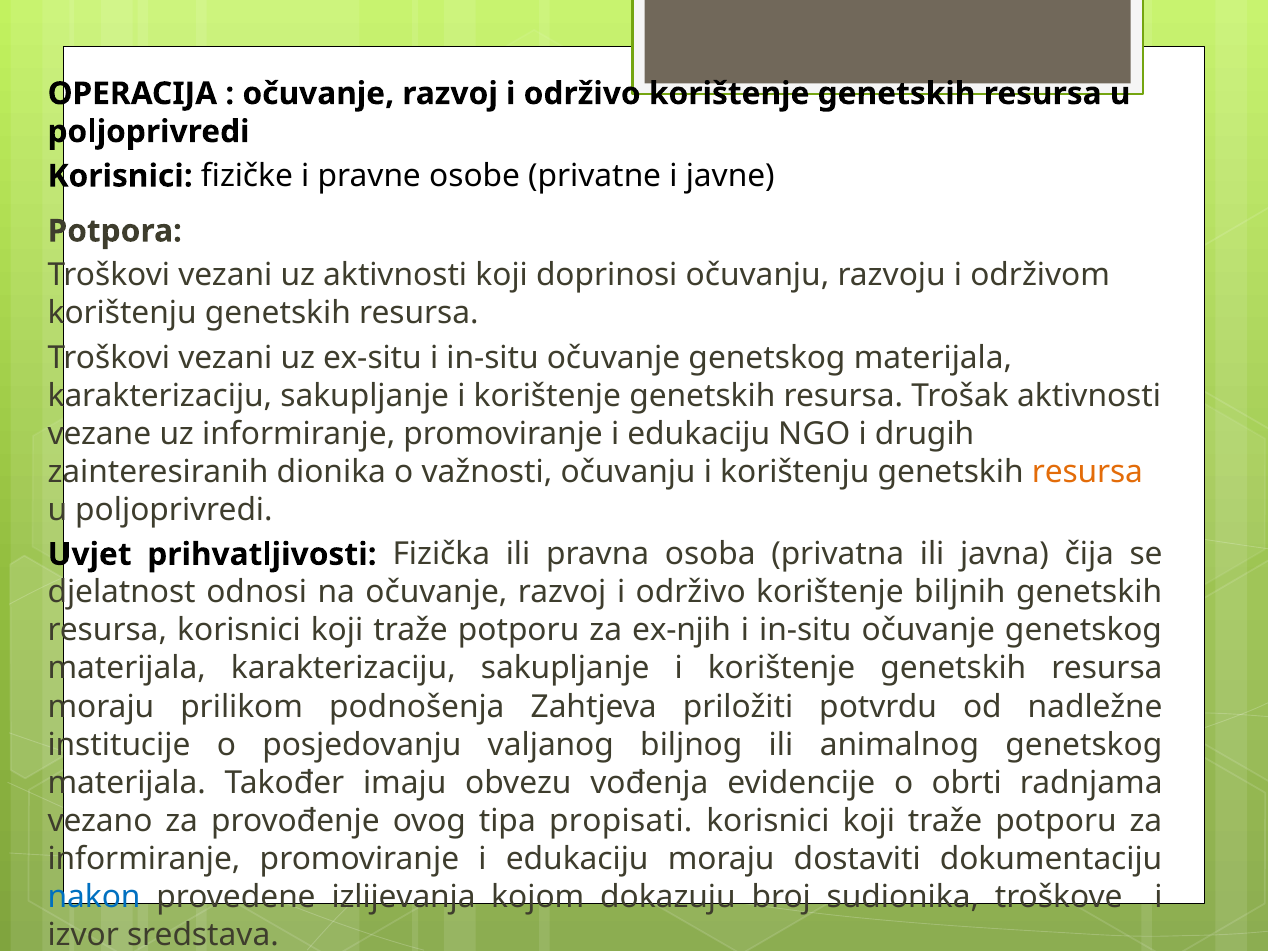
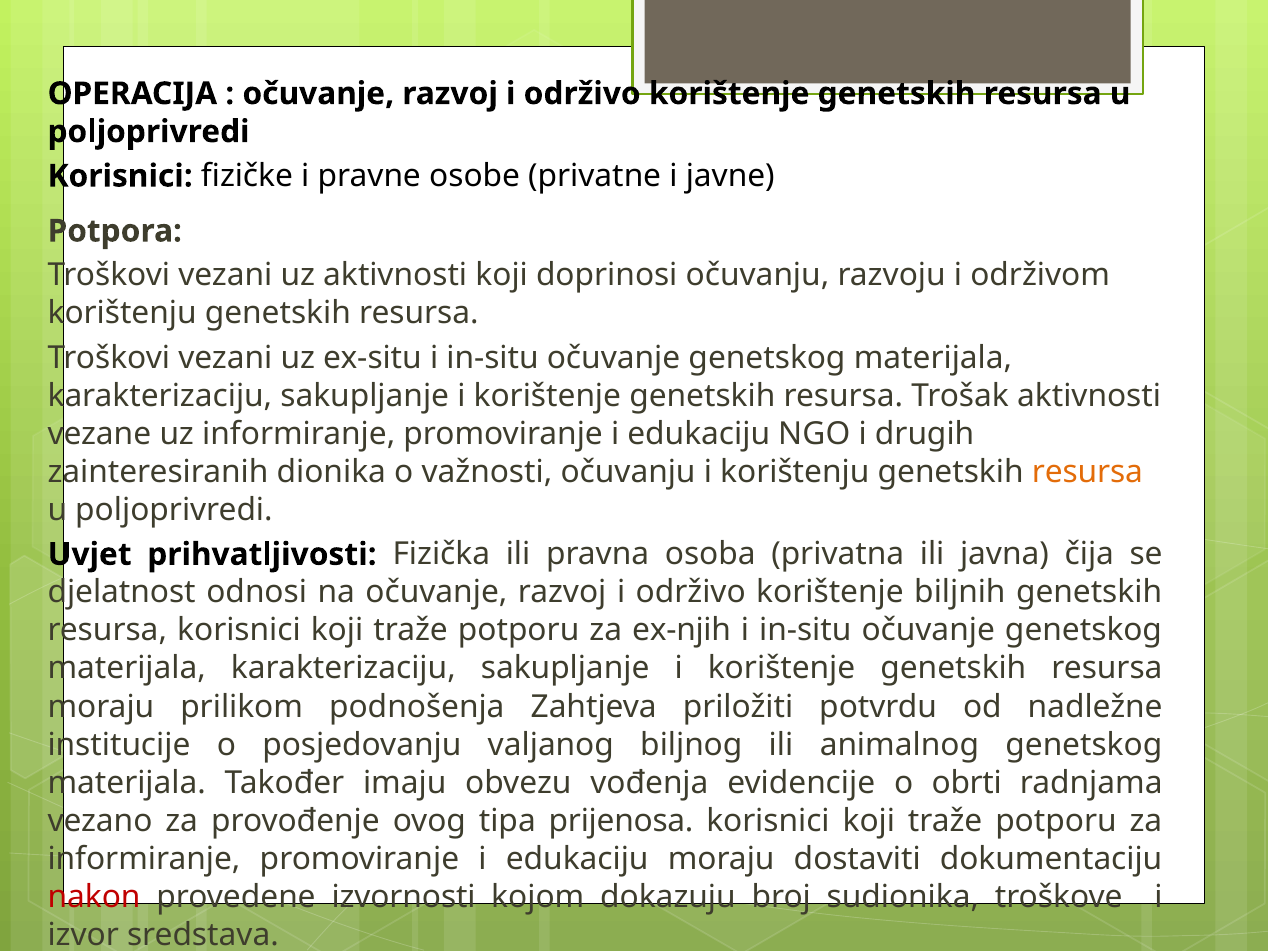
propisati: propisati -> prijenosa (621, 821)
nakon colour: blue -> red (94, 897)
izlijevanja: izlijevanja -> izvornosti (404, 897)
